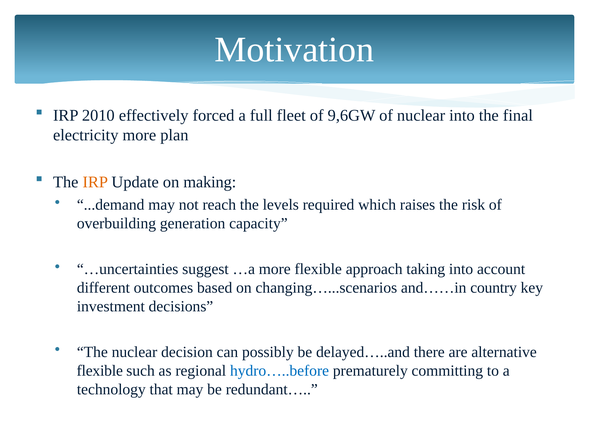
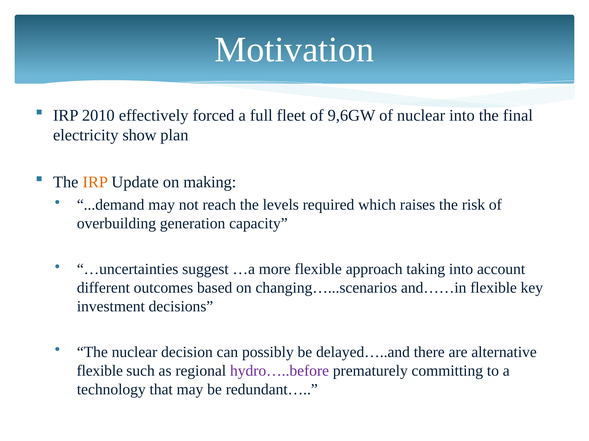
electricity more: more -> show (139, 135)
and……in country: country -> flexible (494, 288)
hydro…..before colour: blue -> purple (280, 371)
